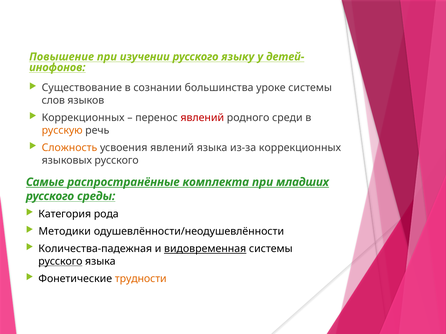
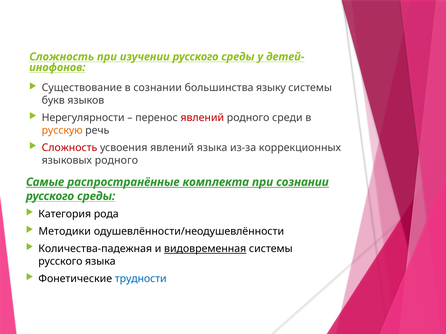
Повышение: Повышение -> Сложность (62, 57)
изучении русского языку: языку -> среды (238, 57)
уроке: уроке -> языку (271, 88)
слов: слов -> букв (53, 101)
Коррекционных: Коррекционных -> Нерегулярности (83, 118)
Сложность colour: orange -> red (69, 148)
языковых русского: русского -> родного (116, 160)
при младших: младших -> сознании (302, 182)
русского underline: present -> none (60, 262)
трудности colour: orange -> blue (141, 279)
